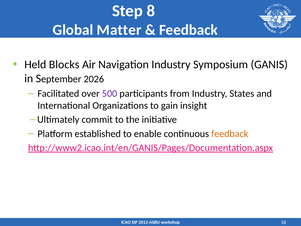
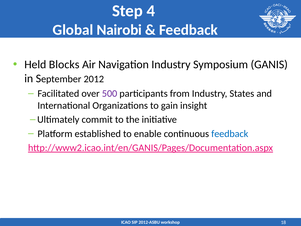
8: 8 -> 4 (151, 11)
Matter: Matter -> Nairobi (119, 30)
2026: 2026 -> 2012 (94, 79)
feedback colour: orange -> blue (230, 134)
